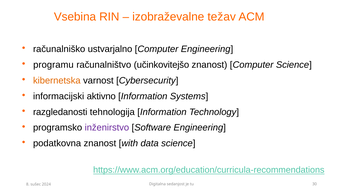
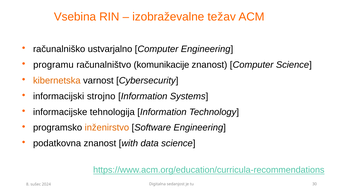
učinkovitejšo: učinkovitejšo -> komunikacije (161, 65)
aktivno: aktivno -> strojno (101, 96)
razgledanosti: razgledanosti -> informacijske (60, 112)
inženirstvo colour: purple -> orange (107, 128)
